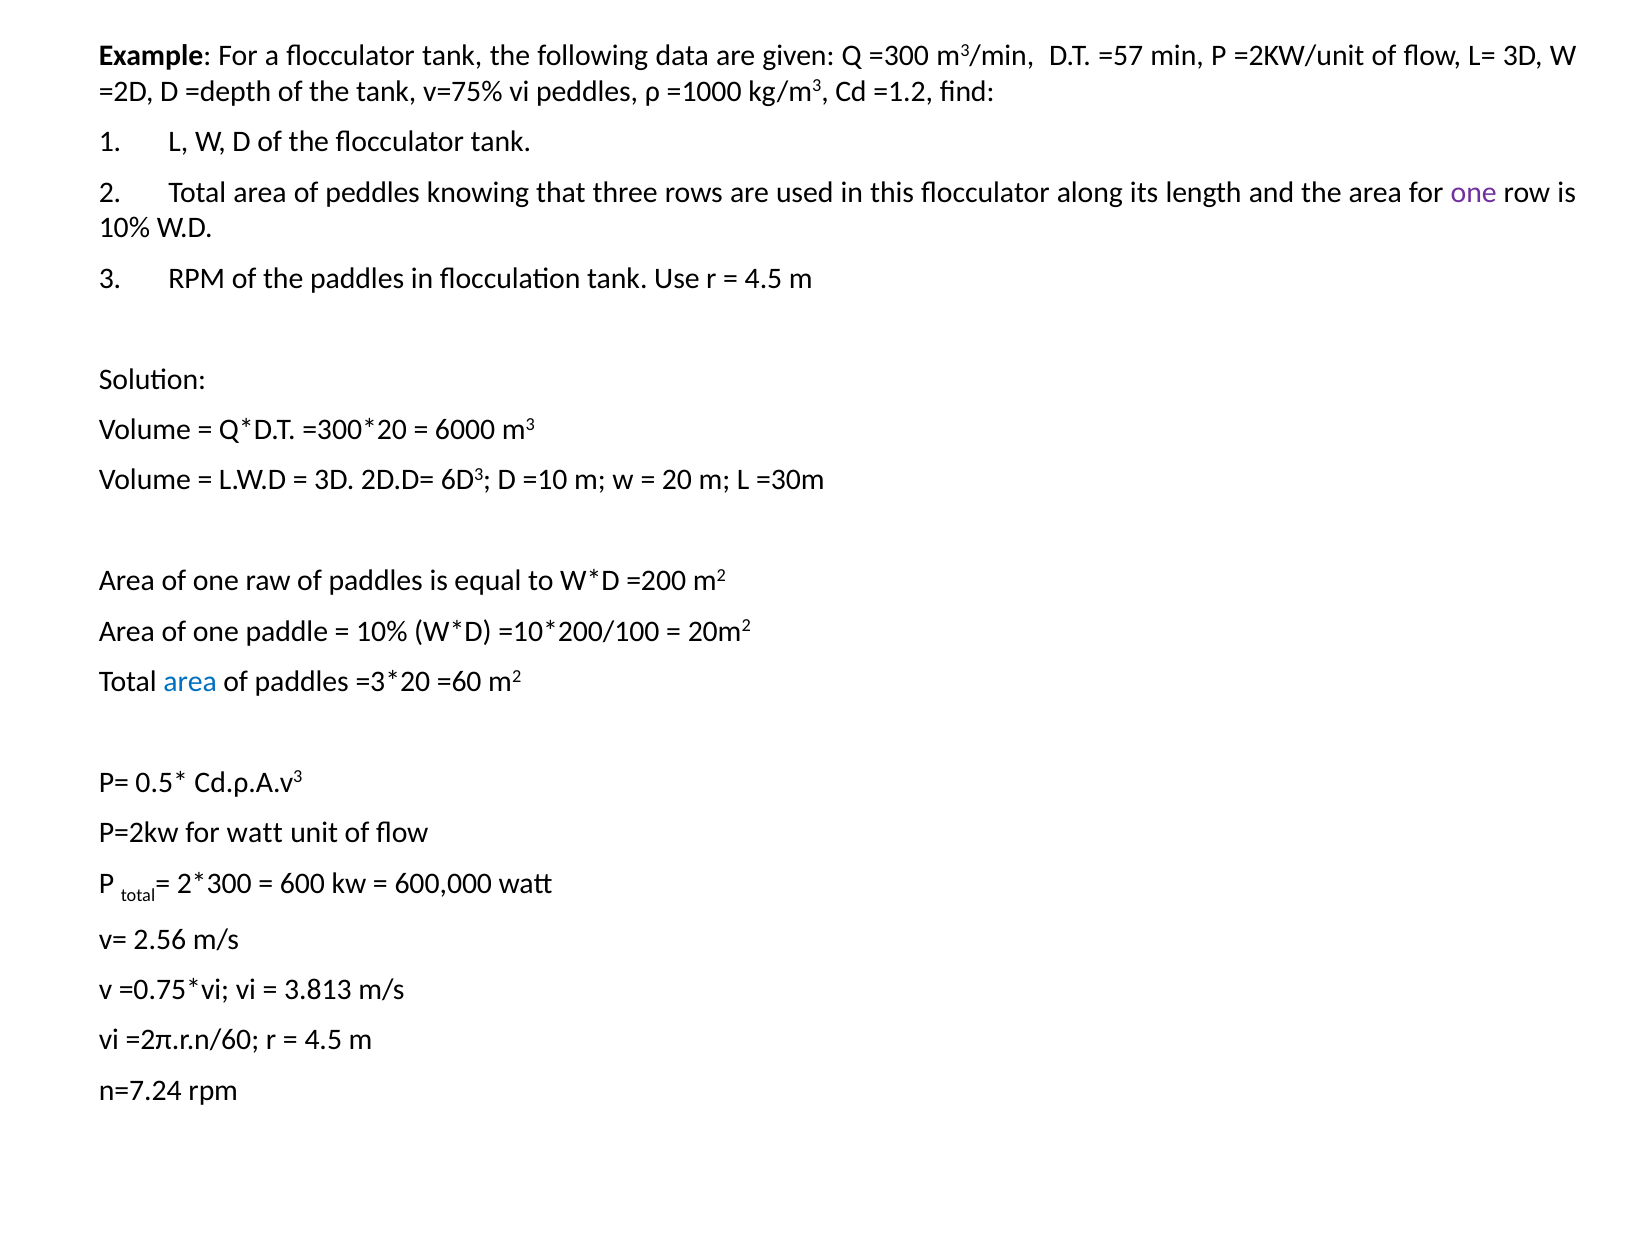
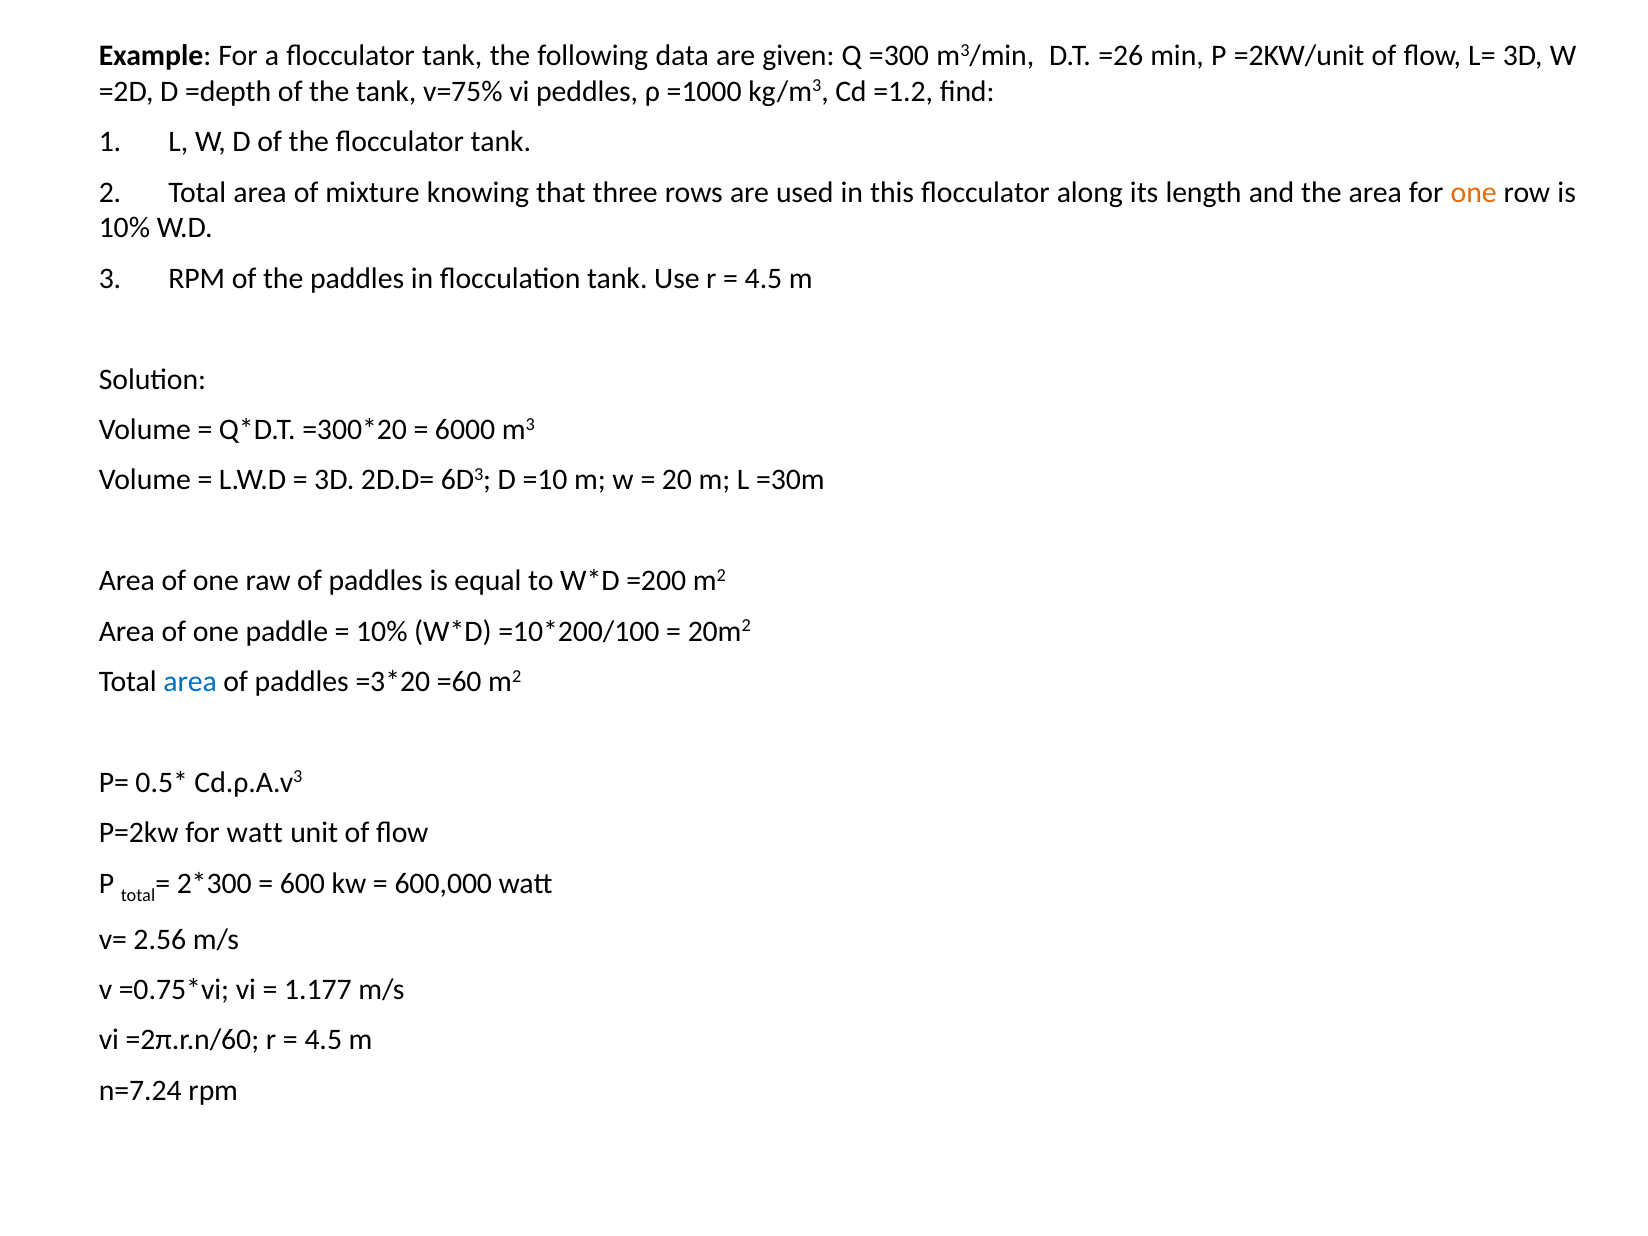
=57: =57 -> =26 (1121, 56)
of peddles: peddles -> mixture (373, 192)
one colour: purple -> orange (1474, 192)
3.813: 3.813 -> 1.177 (318, 990)
